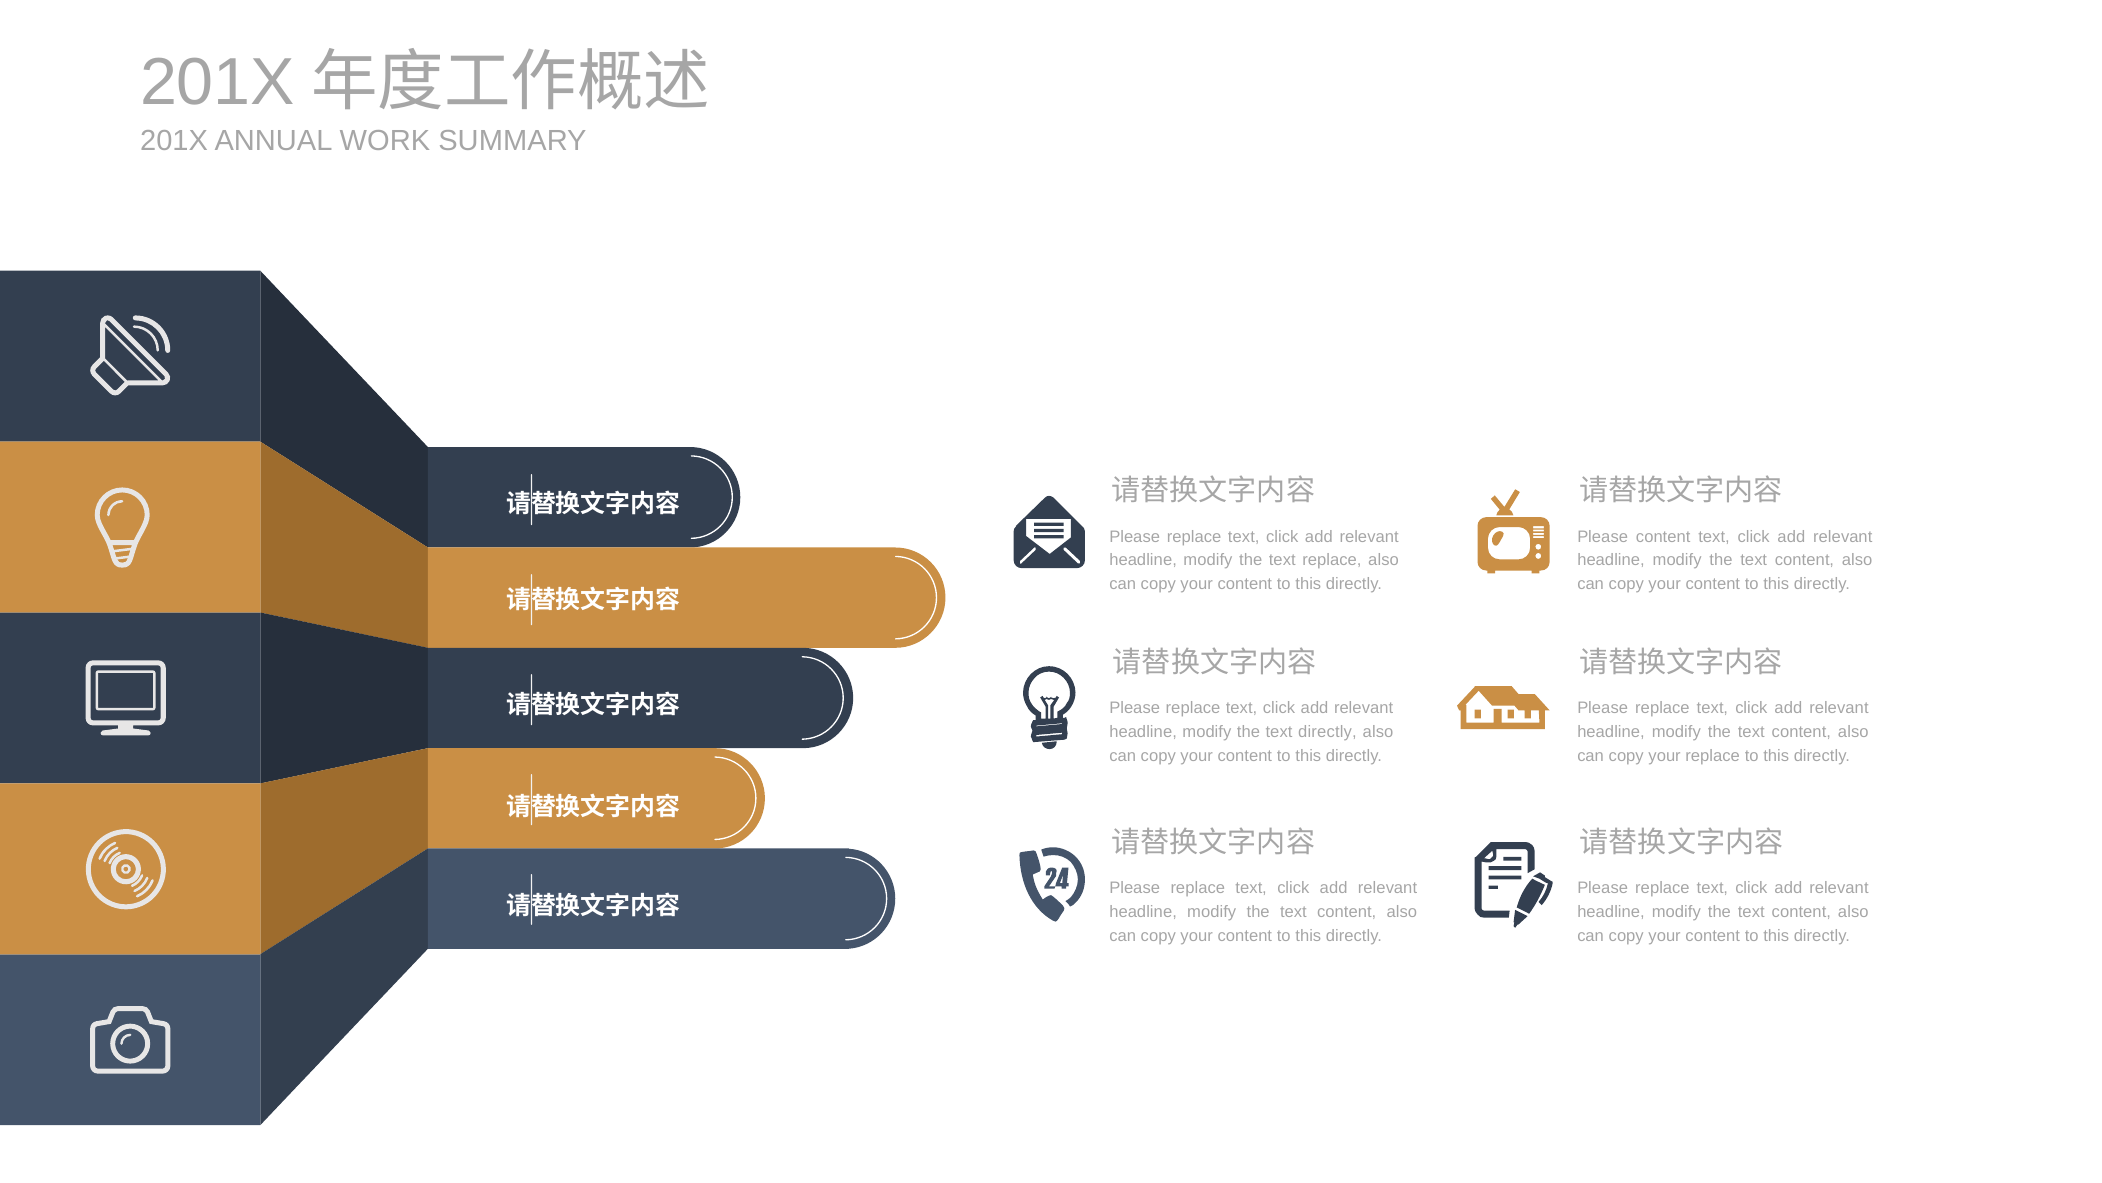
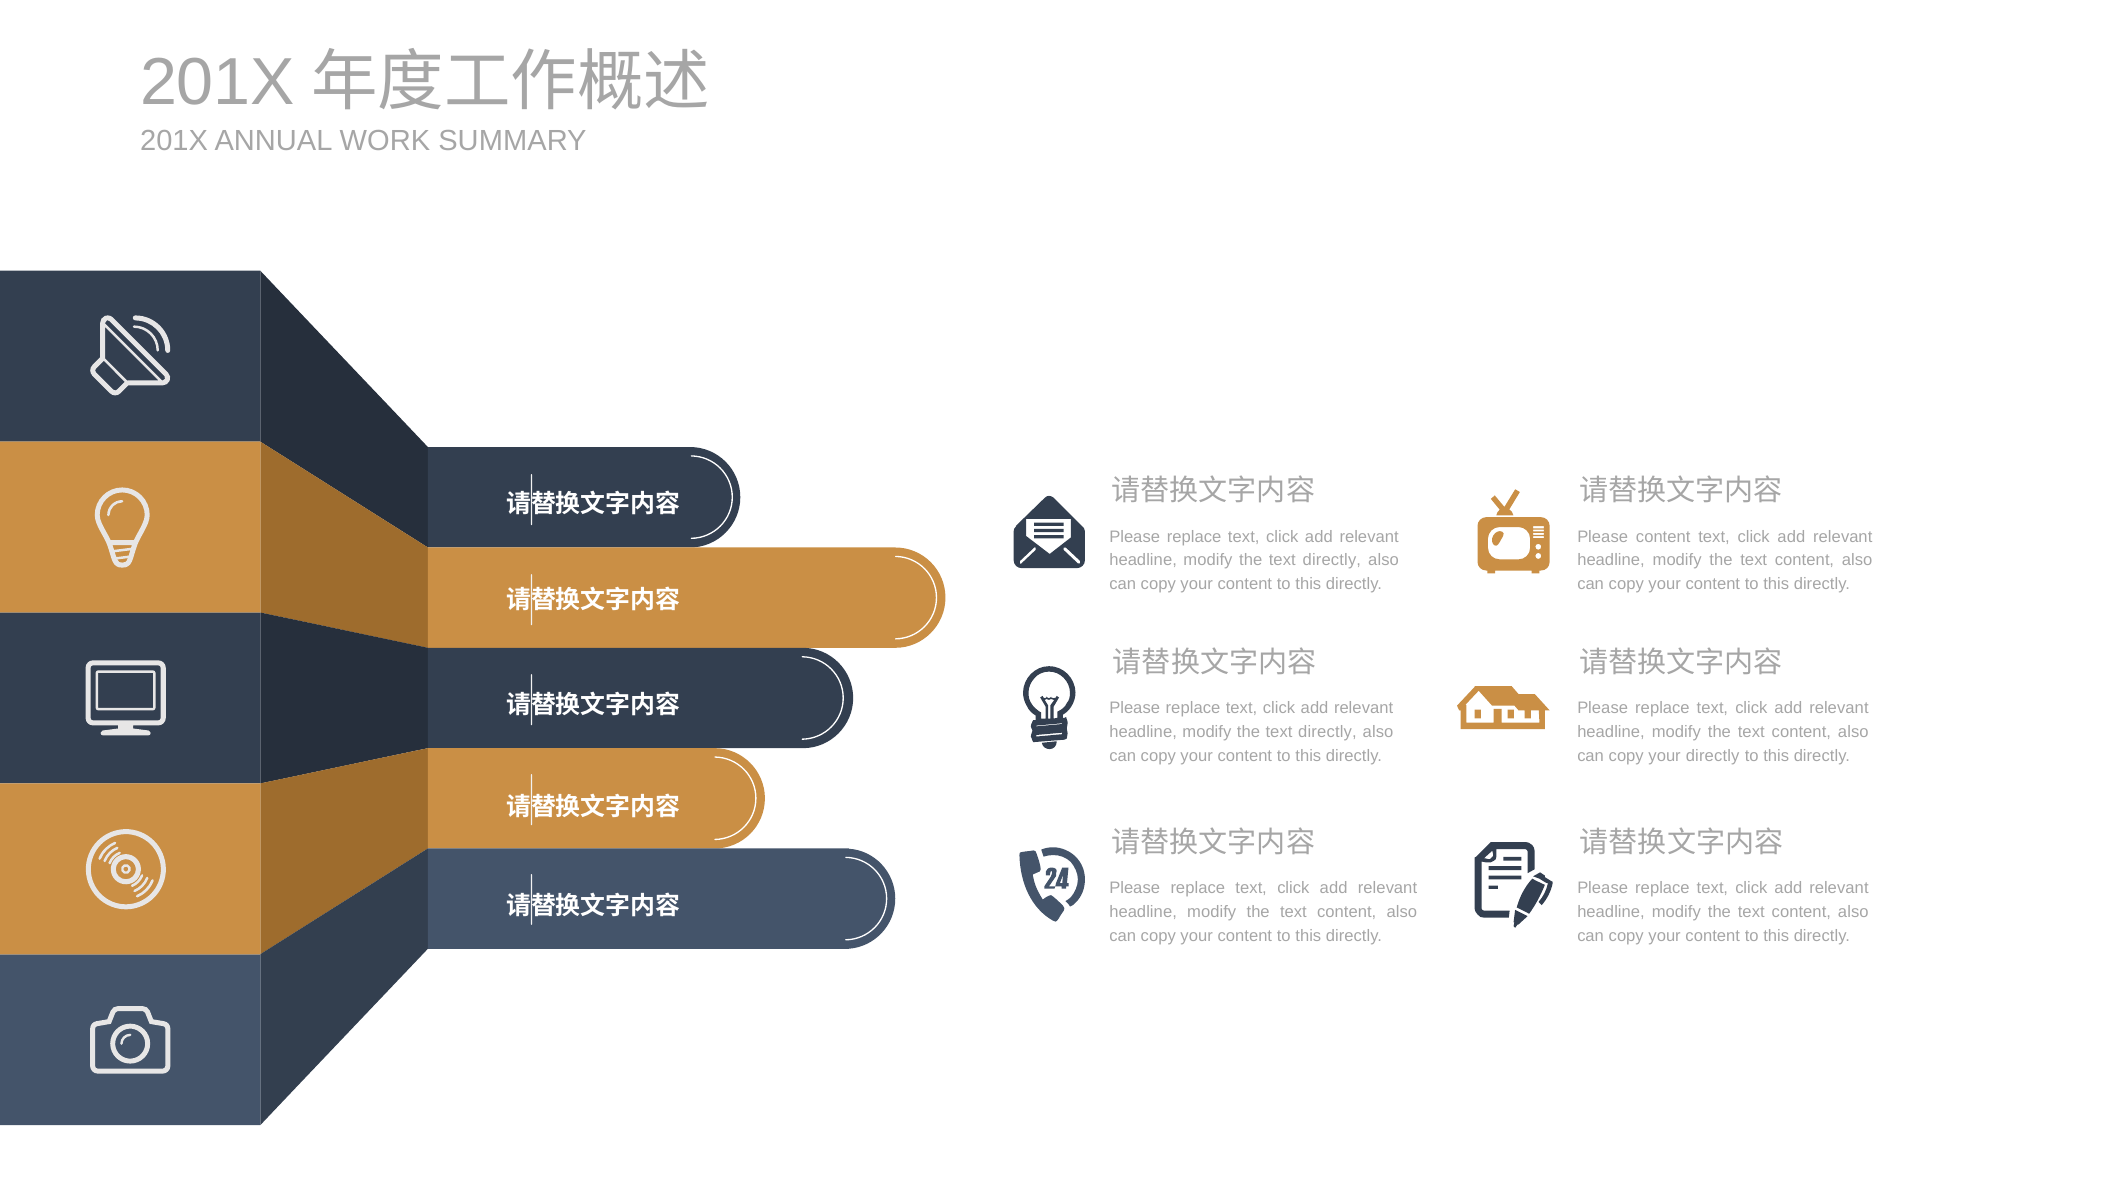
replace: replace -> directly (1332, 560)
your replace: replace -> directly (1713, 755)
